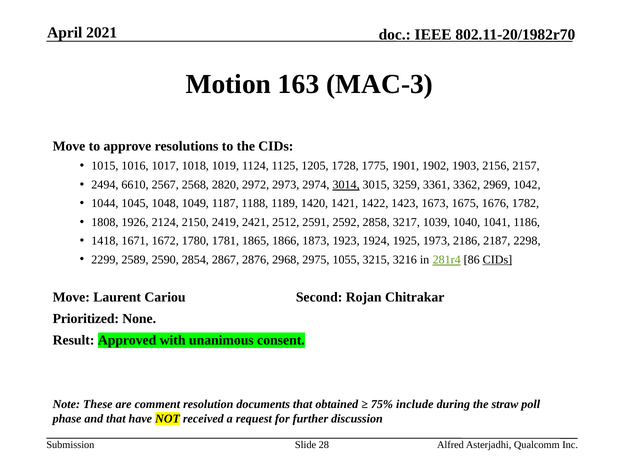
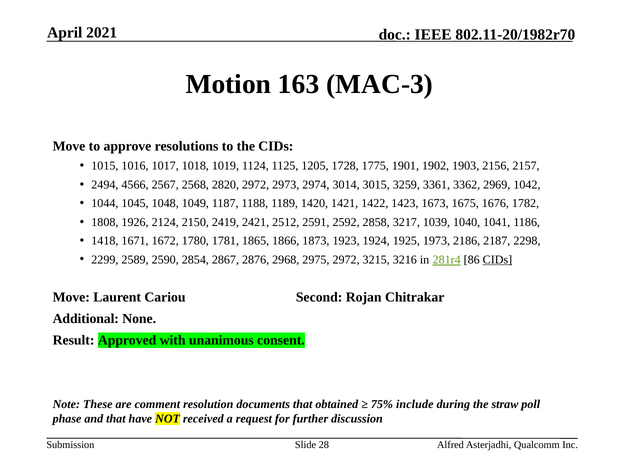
6610: 6610 -> 4566 (135, 185)
3014 underline: present -> none (346, 185)
2975 1055: 1055 -> 2972 (346, 260)
Prioritized: Prioritized -> Additional (86, 319)
